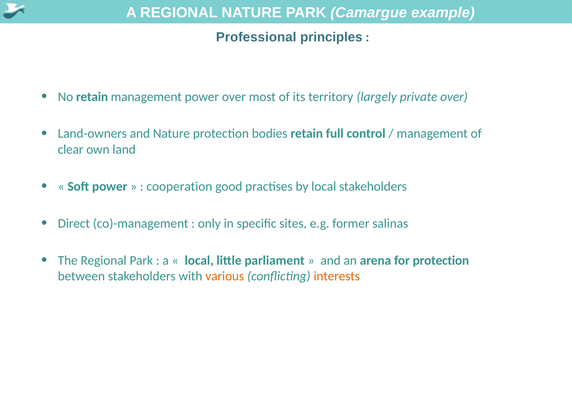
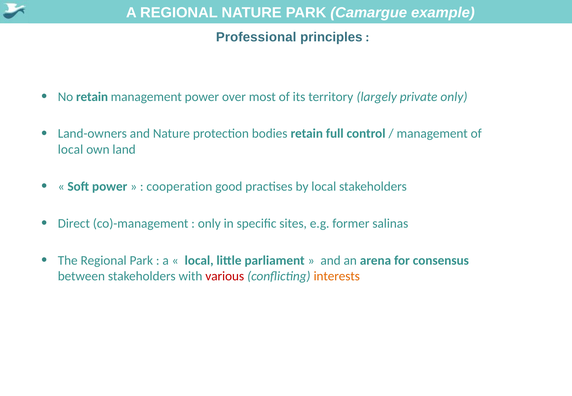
private over: over -> only (454, 97)
clear: clear -> local (70, 149)
for protection: protection -> consensus (441, 260)
various colour: orange -> red (225, 276)
